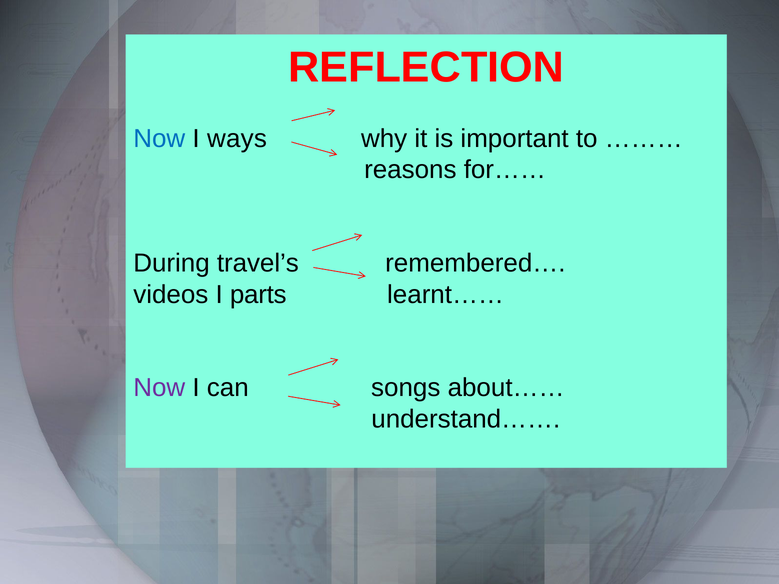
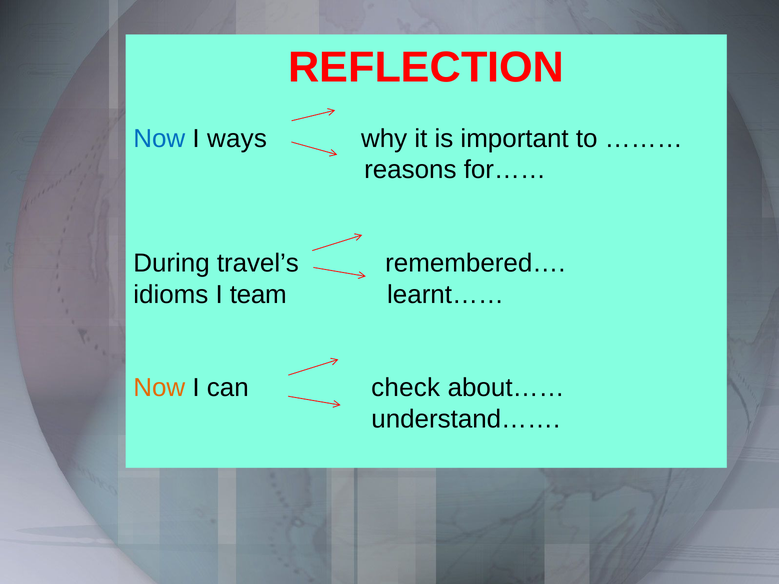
videos: videos -> idioms (171, 295)
parts: parts -> team (258, 295)
Now colour: purple -> orange (159, 388)
songs: songs -> check (406, 388)
